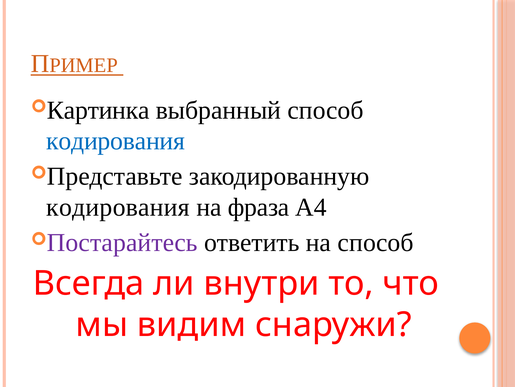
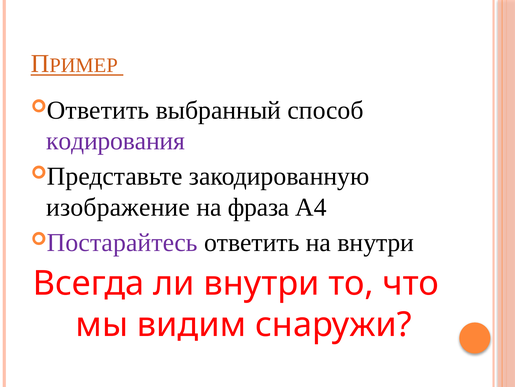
Картинка: Картинка -> Ответить (98, 110)
кодирования colour: blue -> purple (116, 141)
кодирования: кодирования -> изображение (118, 207)
на способ: способ -> внутри (376, 242)
